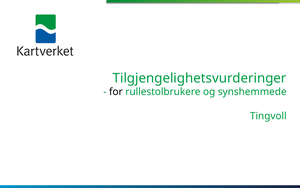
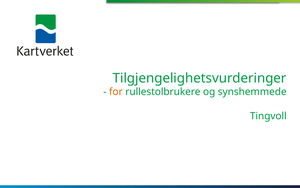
for colour: black -> orange (116, 92)
